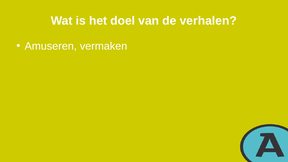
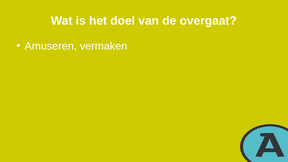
verhalen: verhalen -> overgaat (208, 21)
